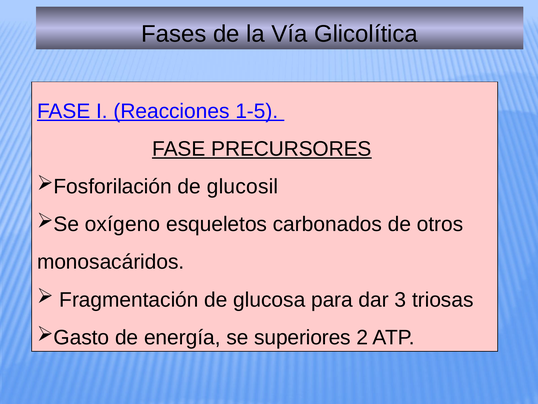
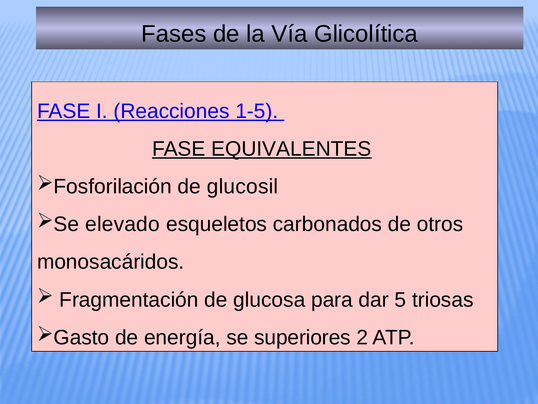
PRECURSORES: PRECURSORES -> EQUIVALENTES (291, 149)
oxígeno: oxígeno -> elevado (123, 224)
3: 3 -> 5 (400, 299)
